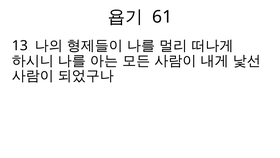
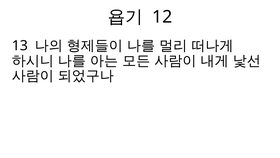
61: 61 -> 12 (162, 17)
